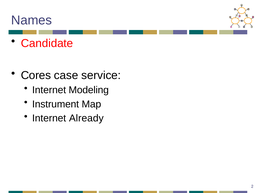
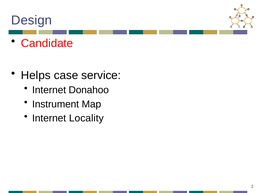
Names: Names -> Design (32, 20)
Cores: Cores -> Helps (36, 75)
Modeling: Modeling -> Donahoo (89, 90)
Already: Already -> Locality (86, 118)
